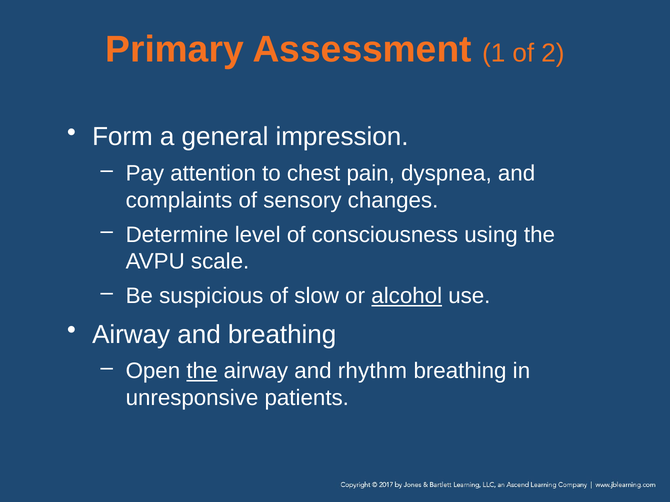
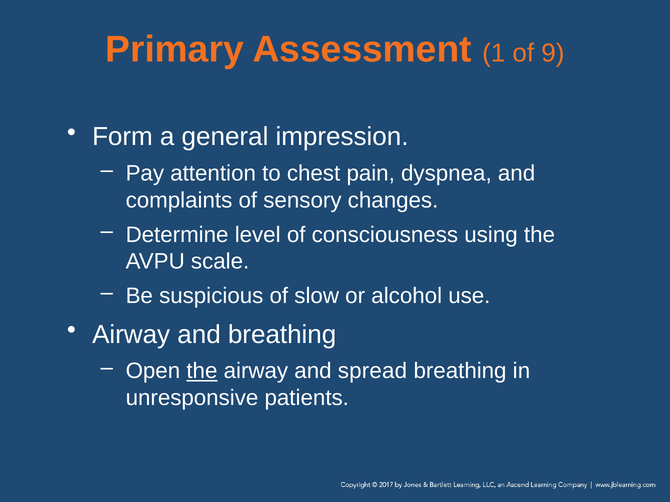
2: 2 -> 9 (553, 53)
alcohol underline: present -> none (407, 296)
rhythm: rhythm -> spread (372, 371)
